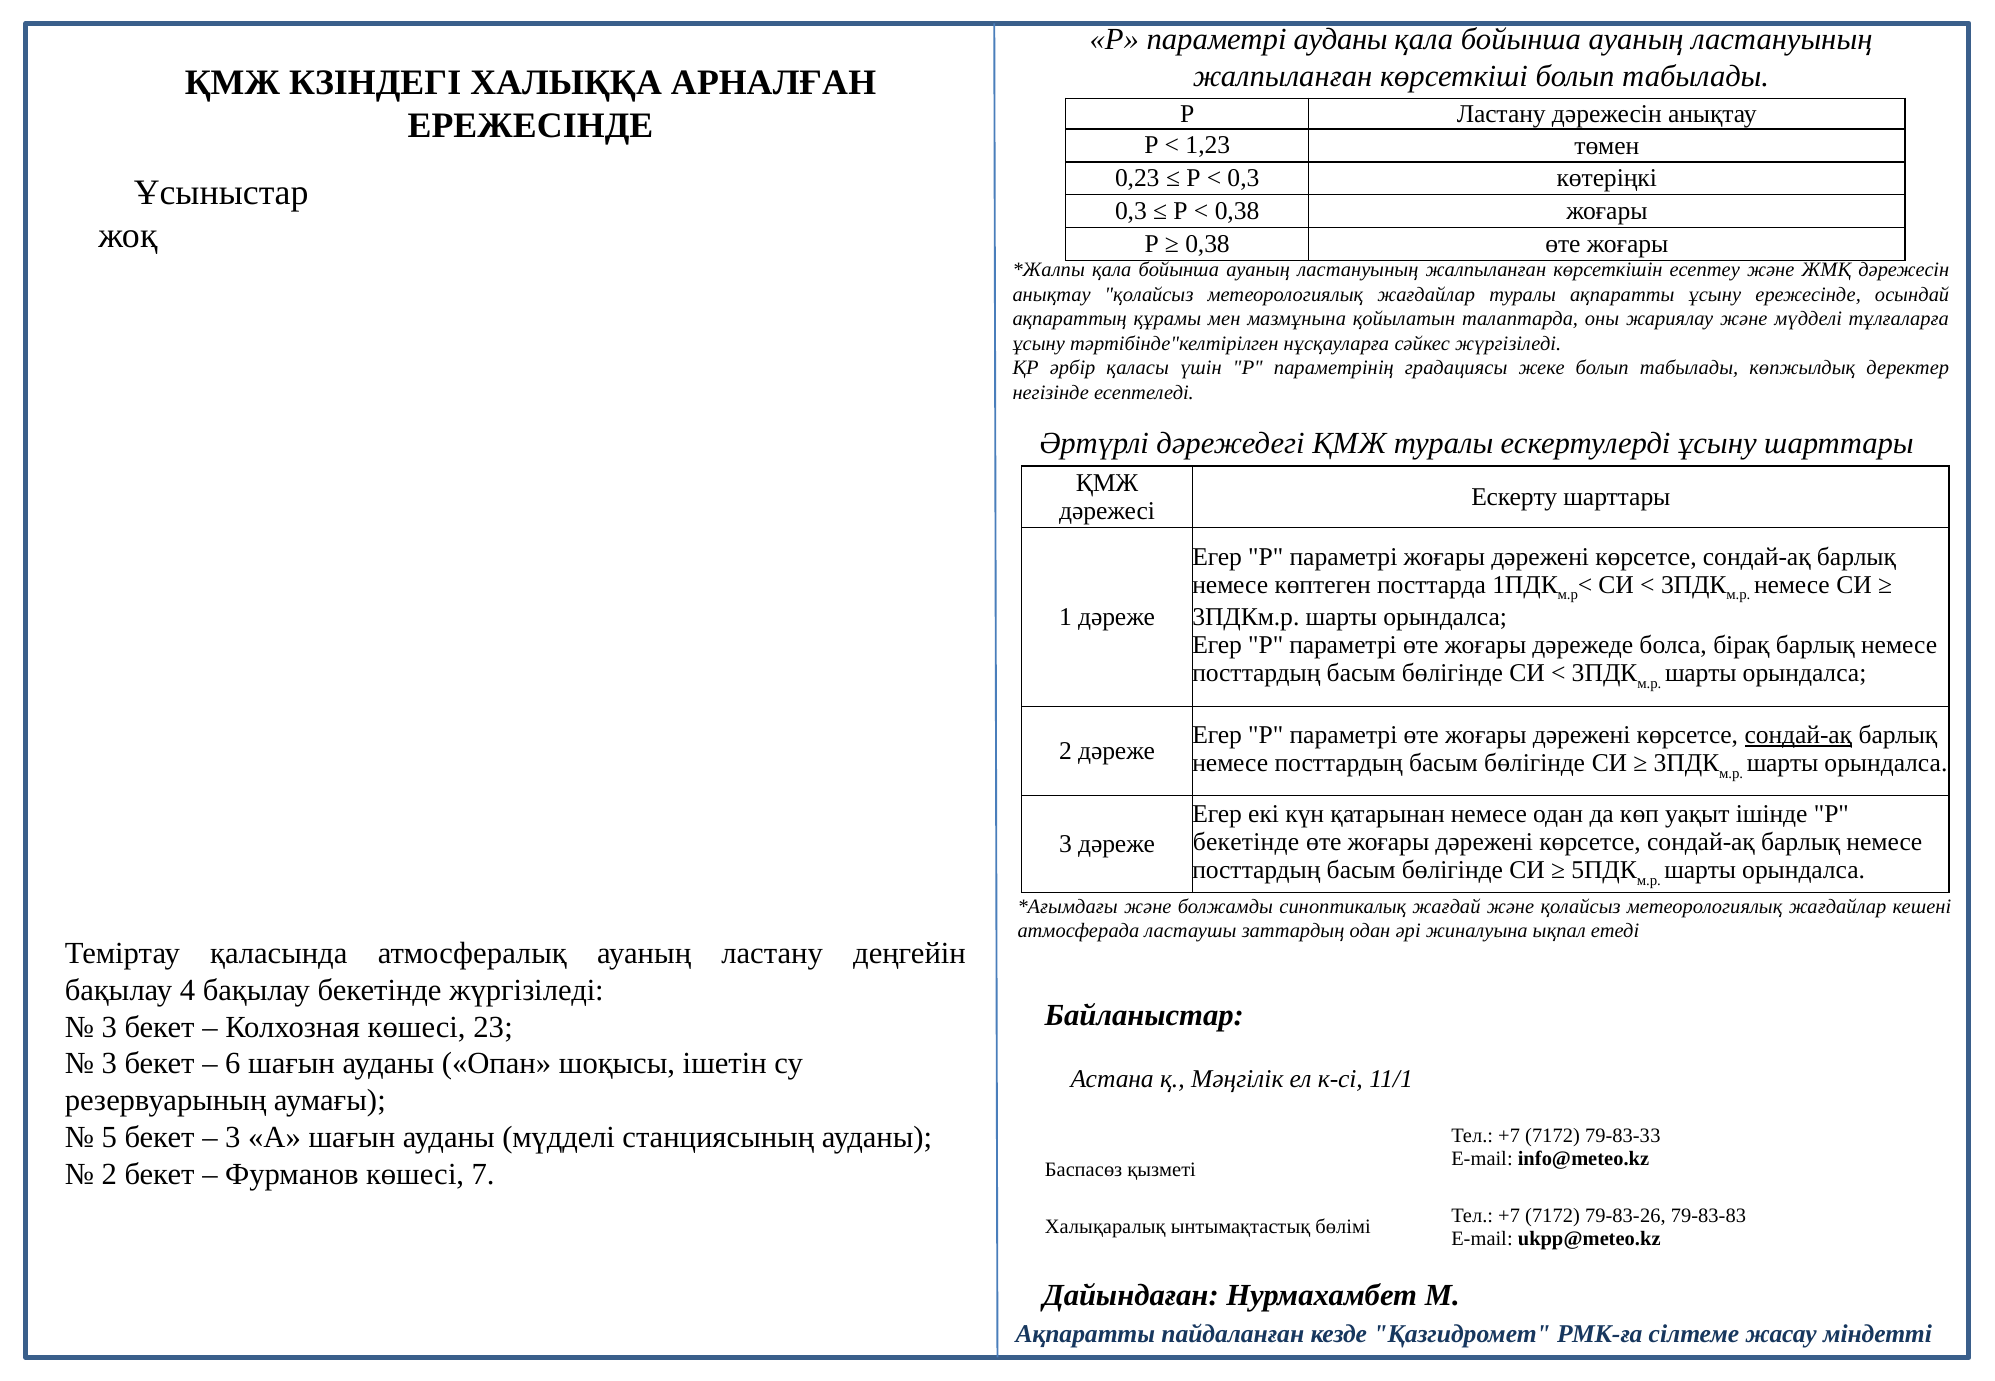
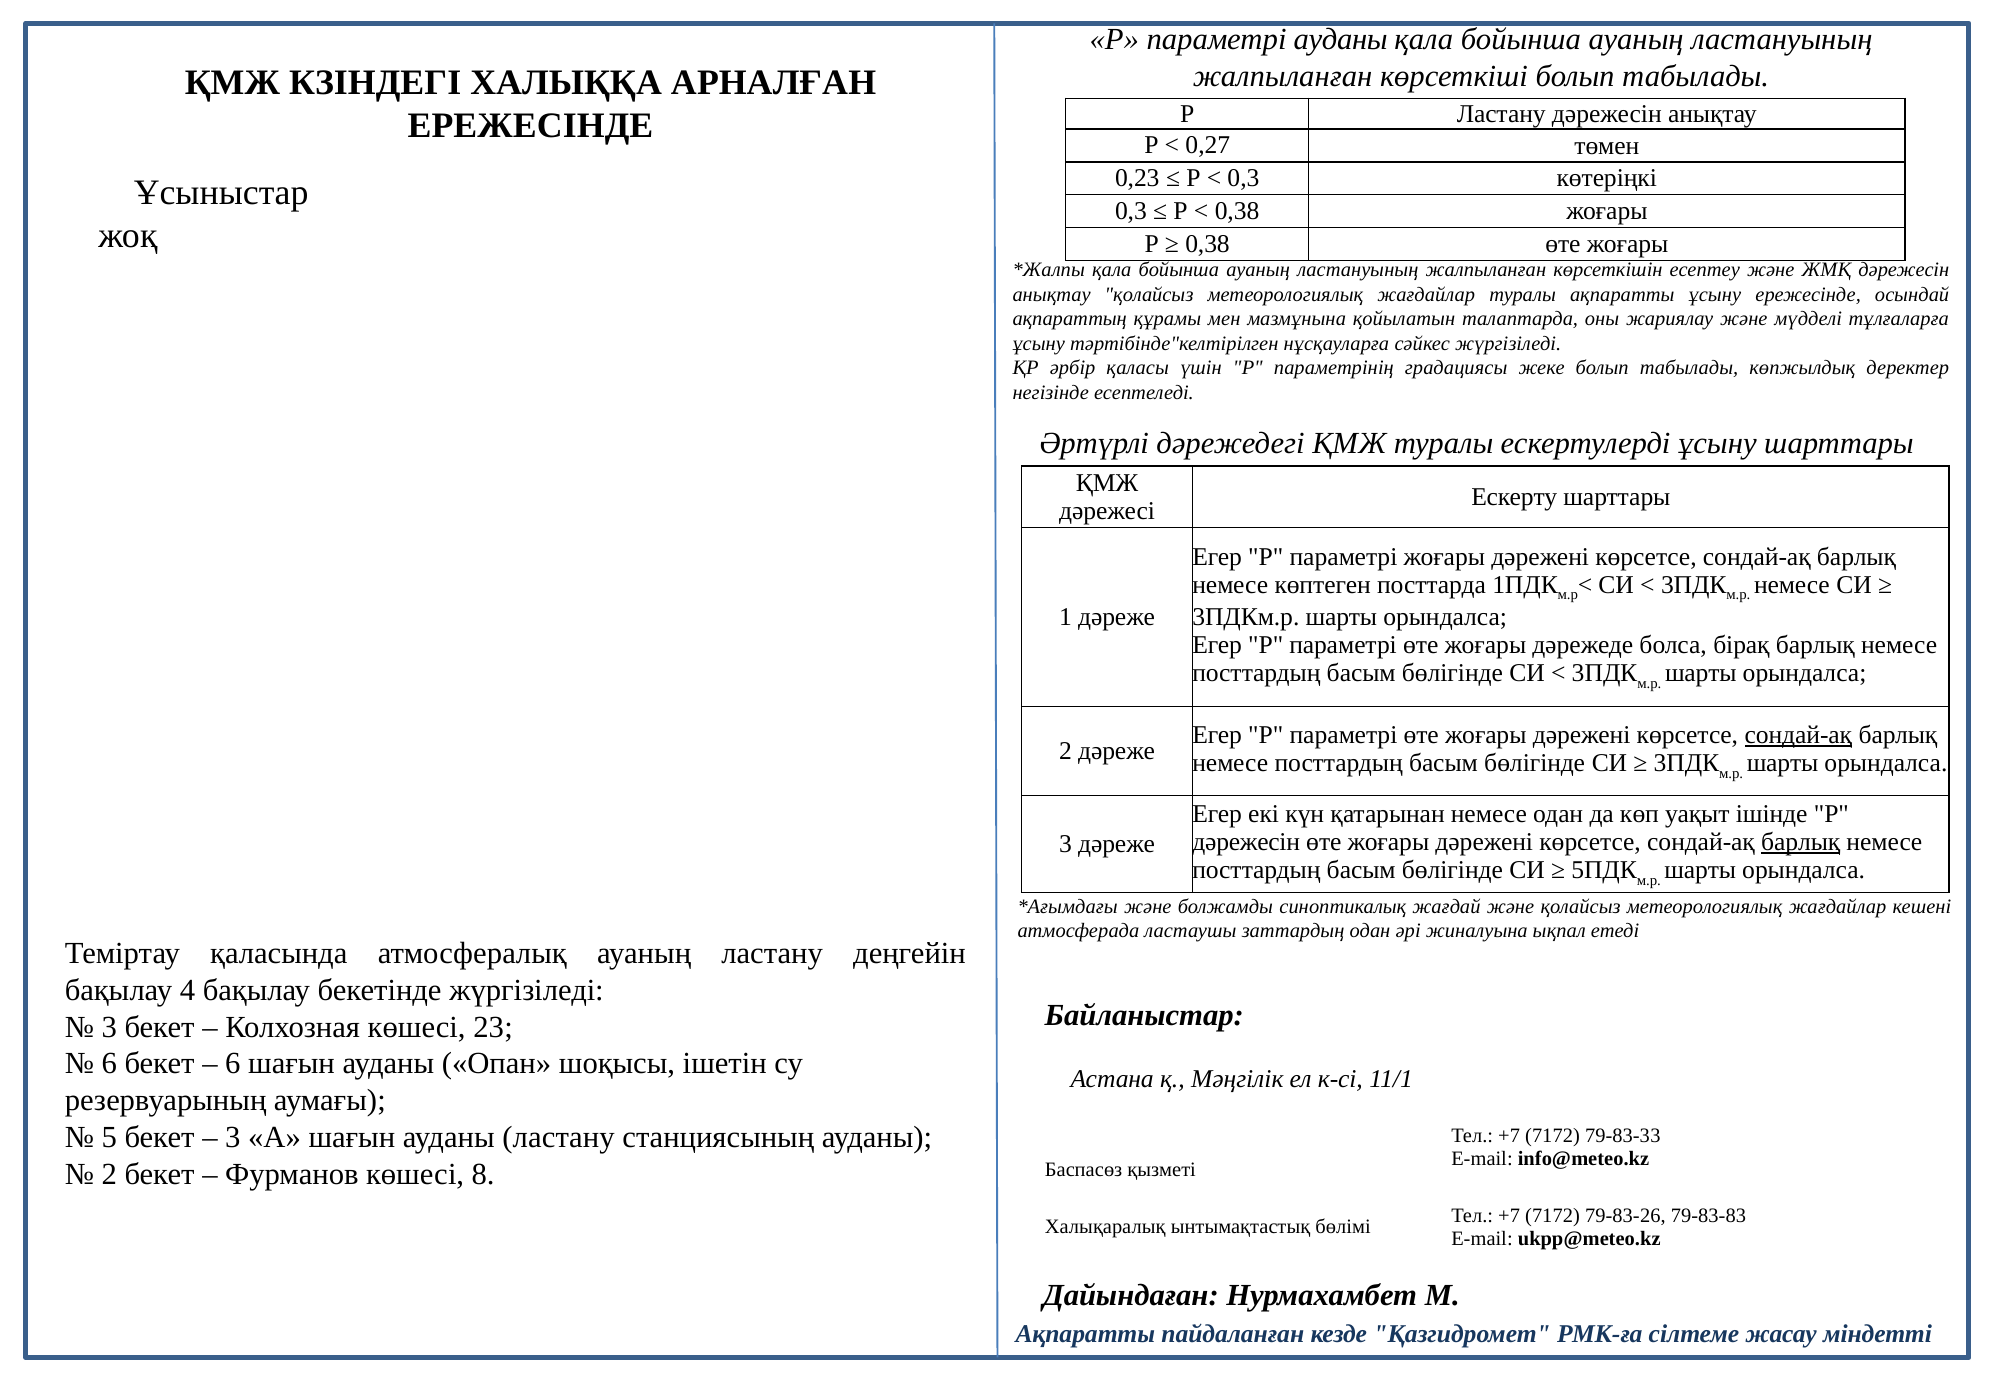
1,23: 1,23 -> 0,27 (1208, 145)
бекетінде: бекетінде -> дәрежесін (1246, 842)
барлық underline: none -> present (1801, 842)
3: 3 -> 6 (109, 1064)
ауданы мүдделі: мүдделі -> ластану (558, 1138)
7: 7 -> 8 (483, 1174)
